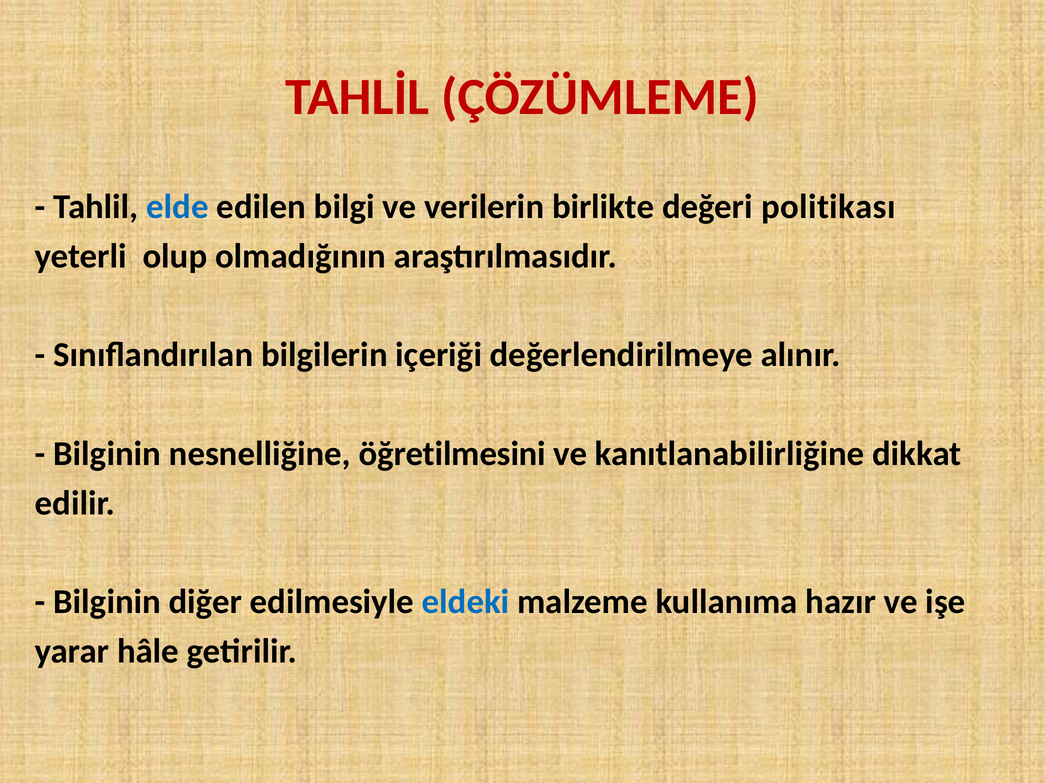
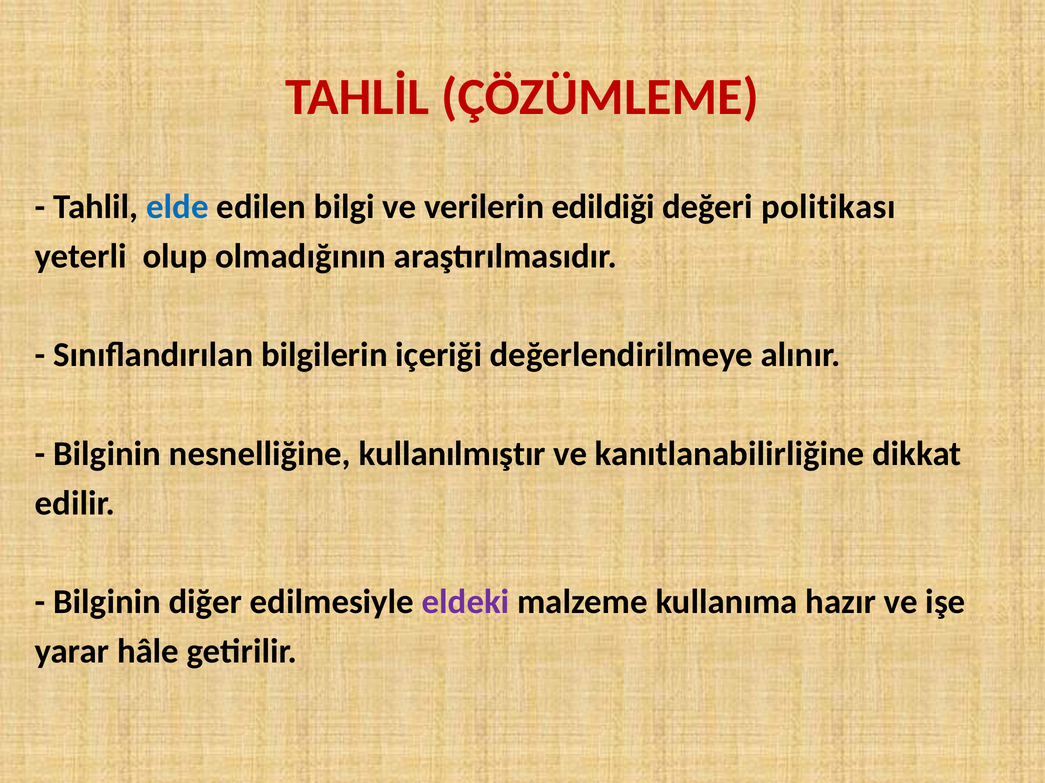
birlikte: birlikte -> edildiği (603, 207)
öğretilmesini: öğretilmesini -> kullanılmıştır (452, 454)
eldeki colour: blue -> purple (466, 603)
